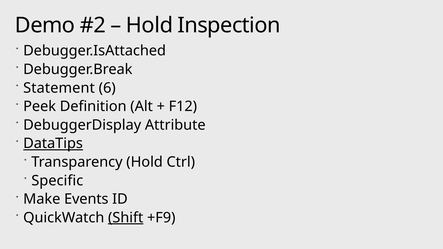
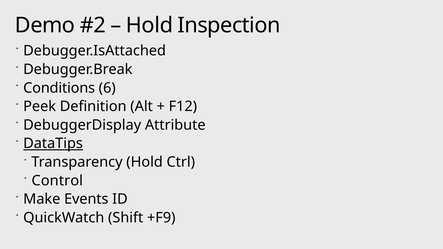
Statement: Statement -> Conditions (59, 88)
Specific: Specific -> Control (57, 181)
Shift underline: present -> none (126, 218)
